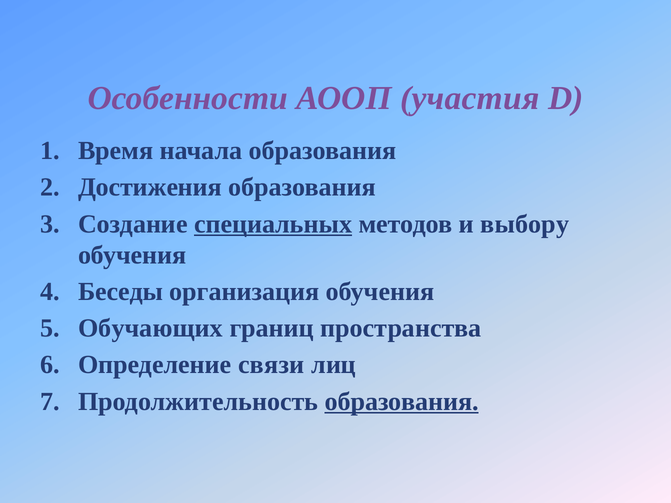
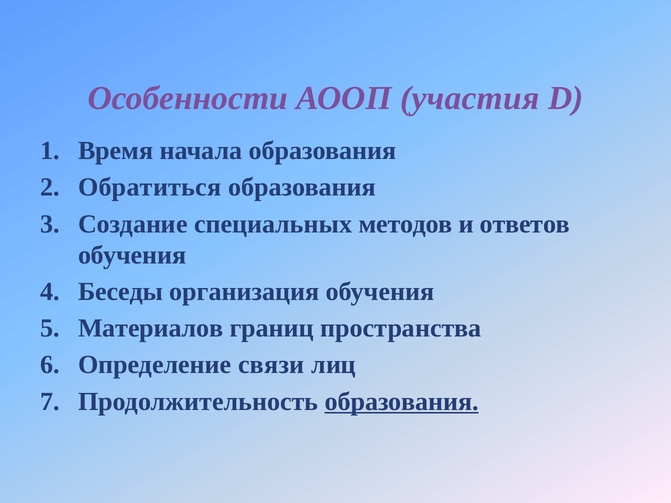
Достижения: Достижения -> Обратиться (150, 187)
специальных underline: present -> none (273, 224)
выбору: выбору -> ответов (525, 224)
Обучающих: Обучающих -> Материалов (151, 328)
